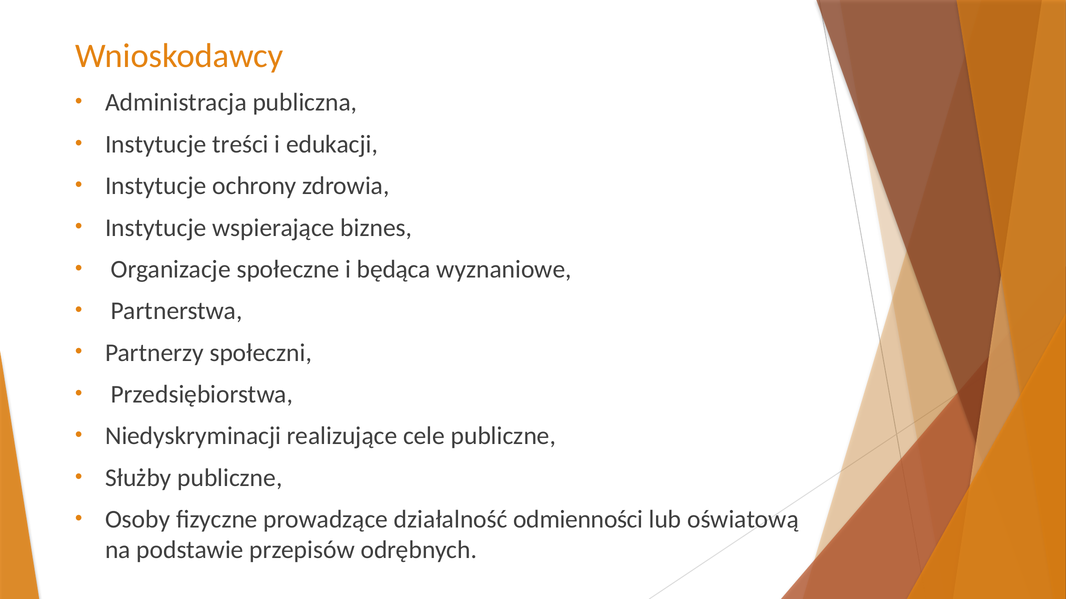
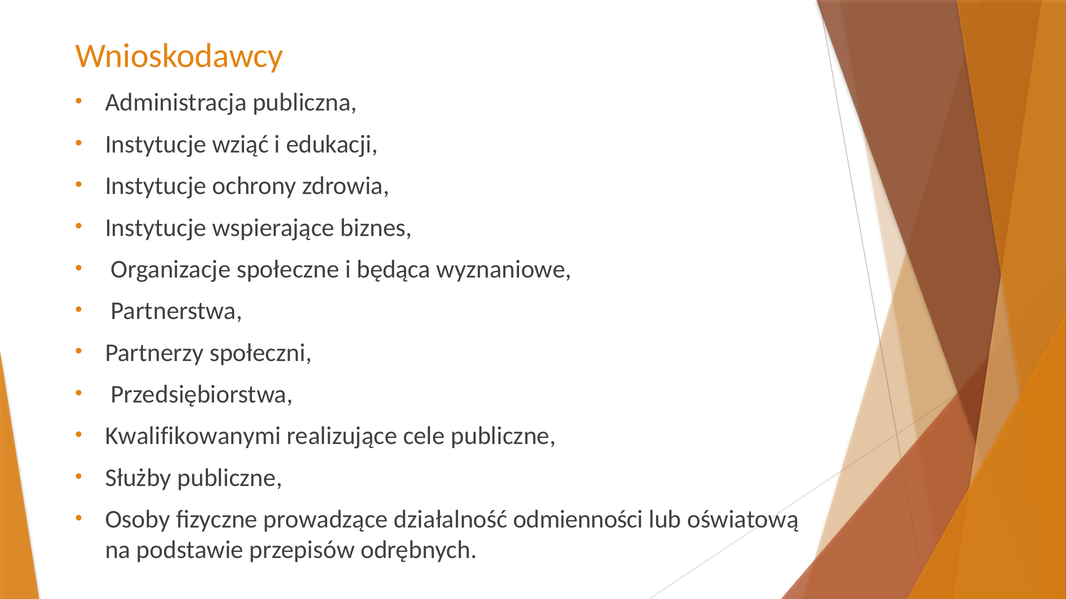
treści: treści -> wziąć (240, 144)
Niedyskryminacji: Niedyskryminacji -> Kwalifikowanymi (193, 437)
